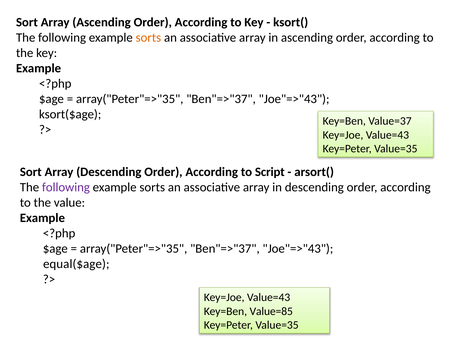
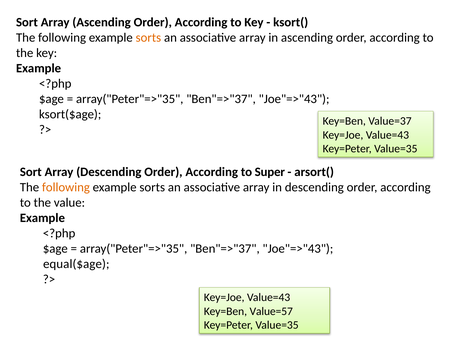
Script: Script -> Super (270, 172)
following colour: purple -> orange (66, 187)
Value=85: Value=85 -> Value=57 (271, 311)
